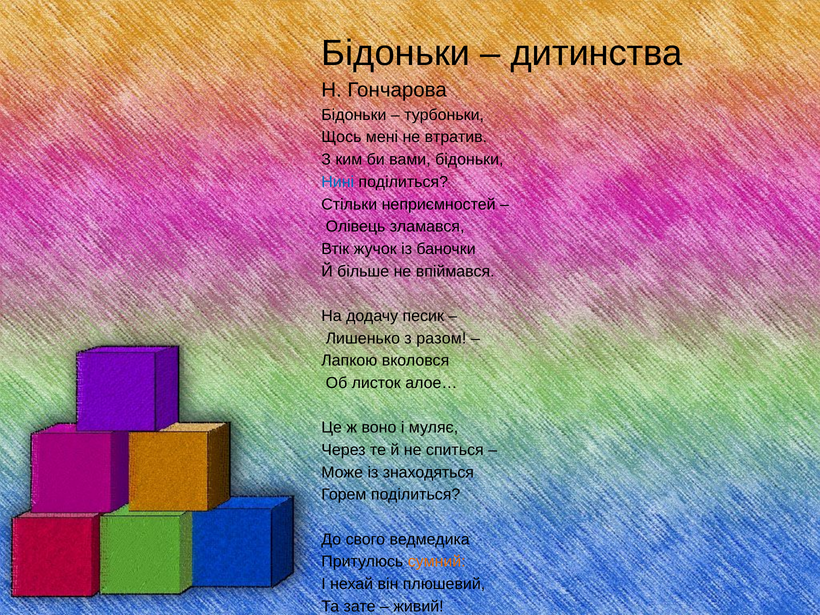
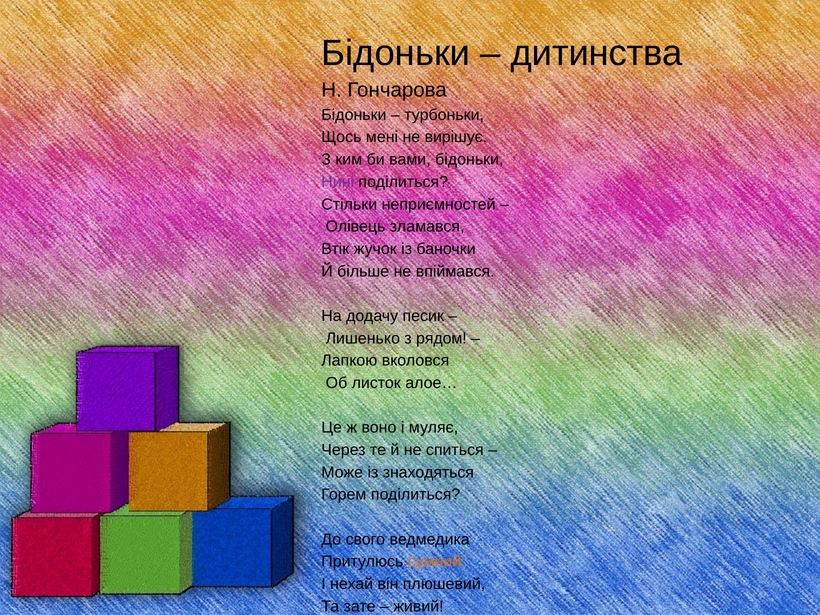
втратив: втратив -> вирішує (456, 137)
Нині colour: blue -> purple (338, 182)
разом: разом -> рядом (441, 338)
